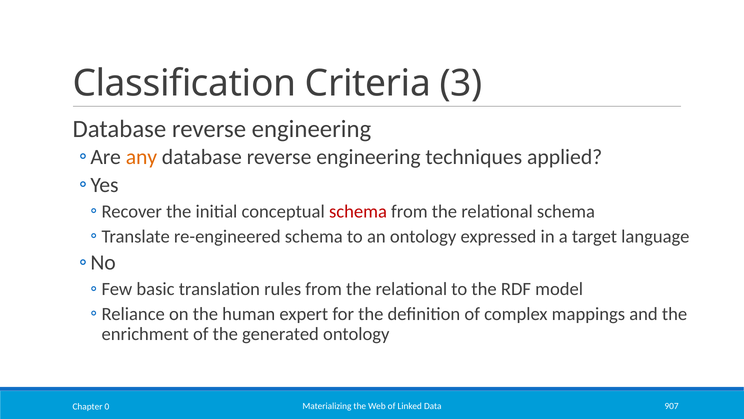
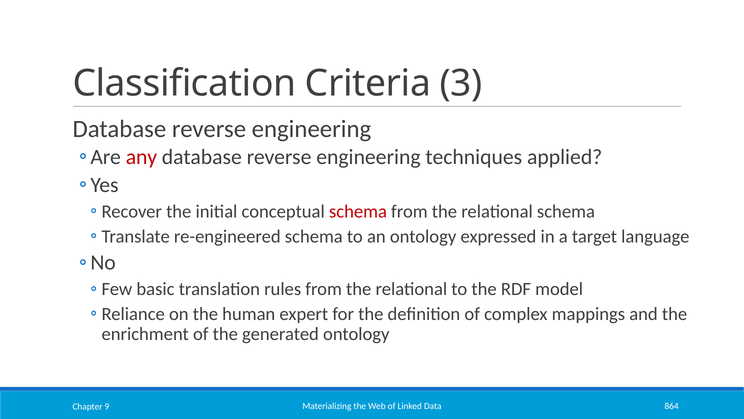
any colour: orange -> red (141, 157)
907: 907 -> 864 (672, 406)
0: 0 -> 9 (107, 406)
